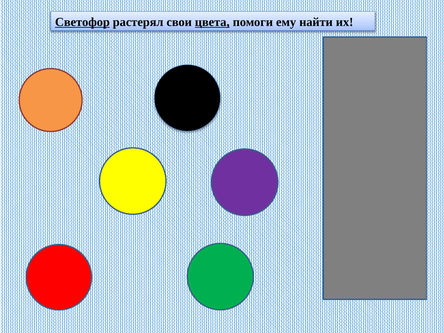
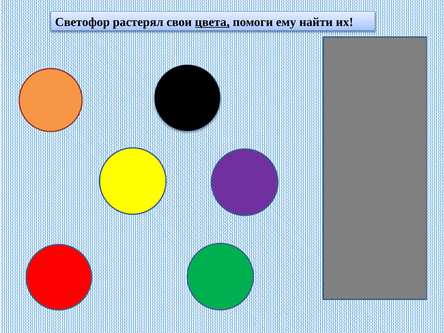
Светофор underline: present -> none (82, 22)
